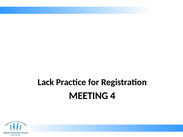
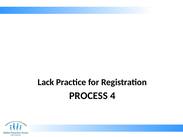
MEETING: MEETING -> PROCESS (88, 96)
